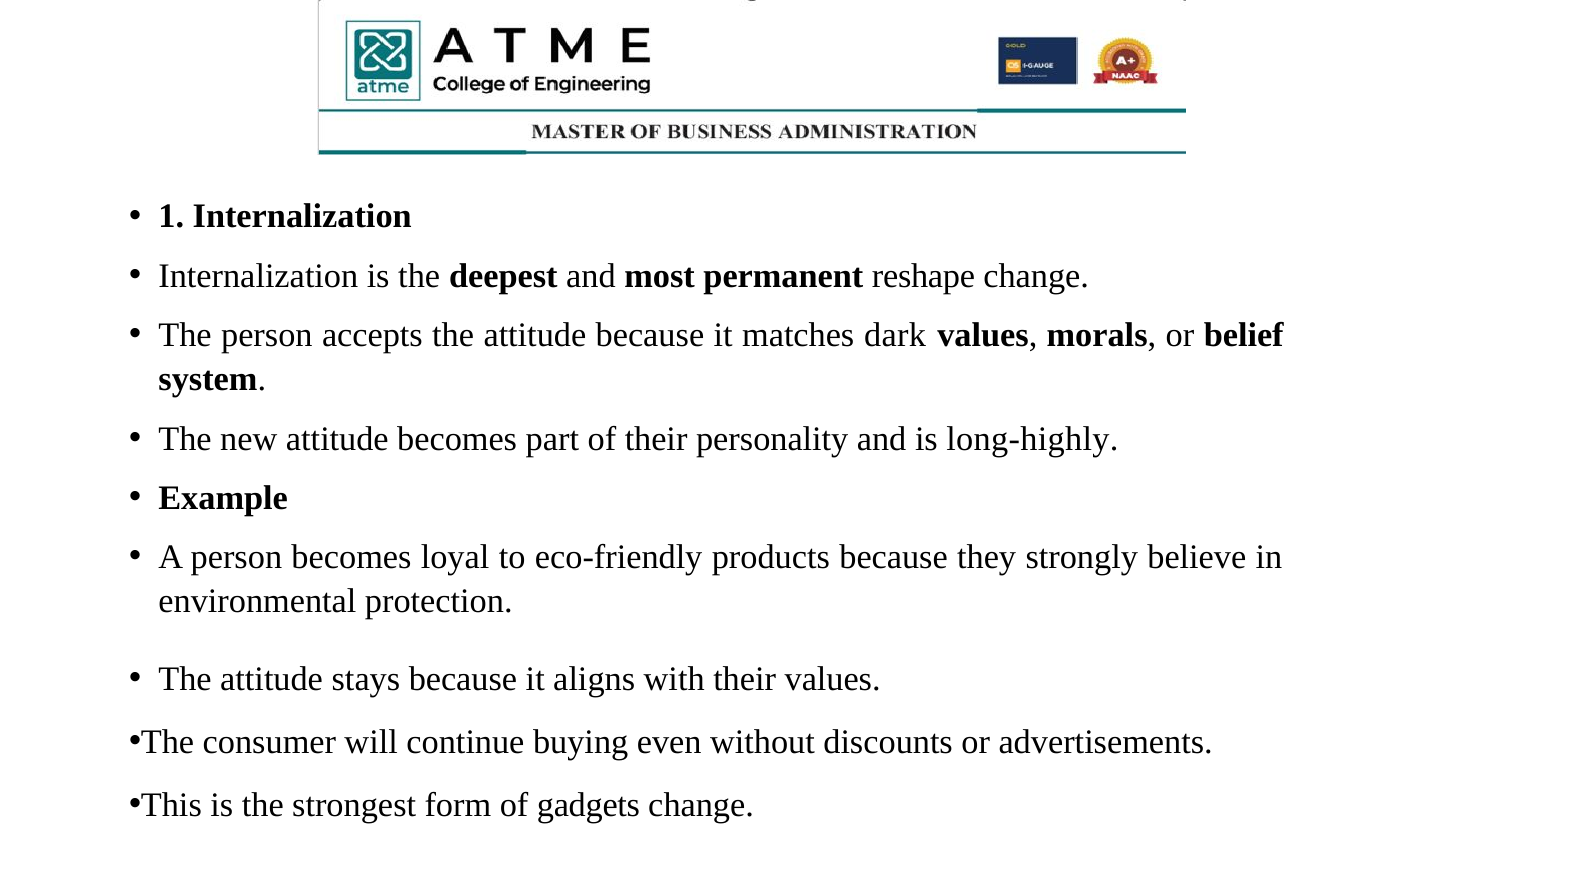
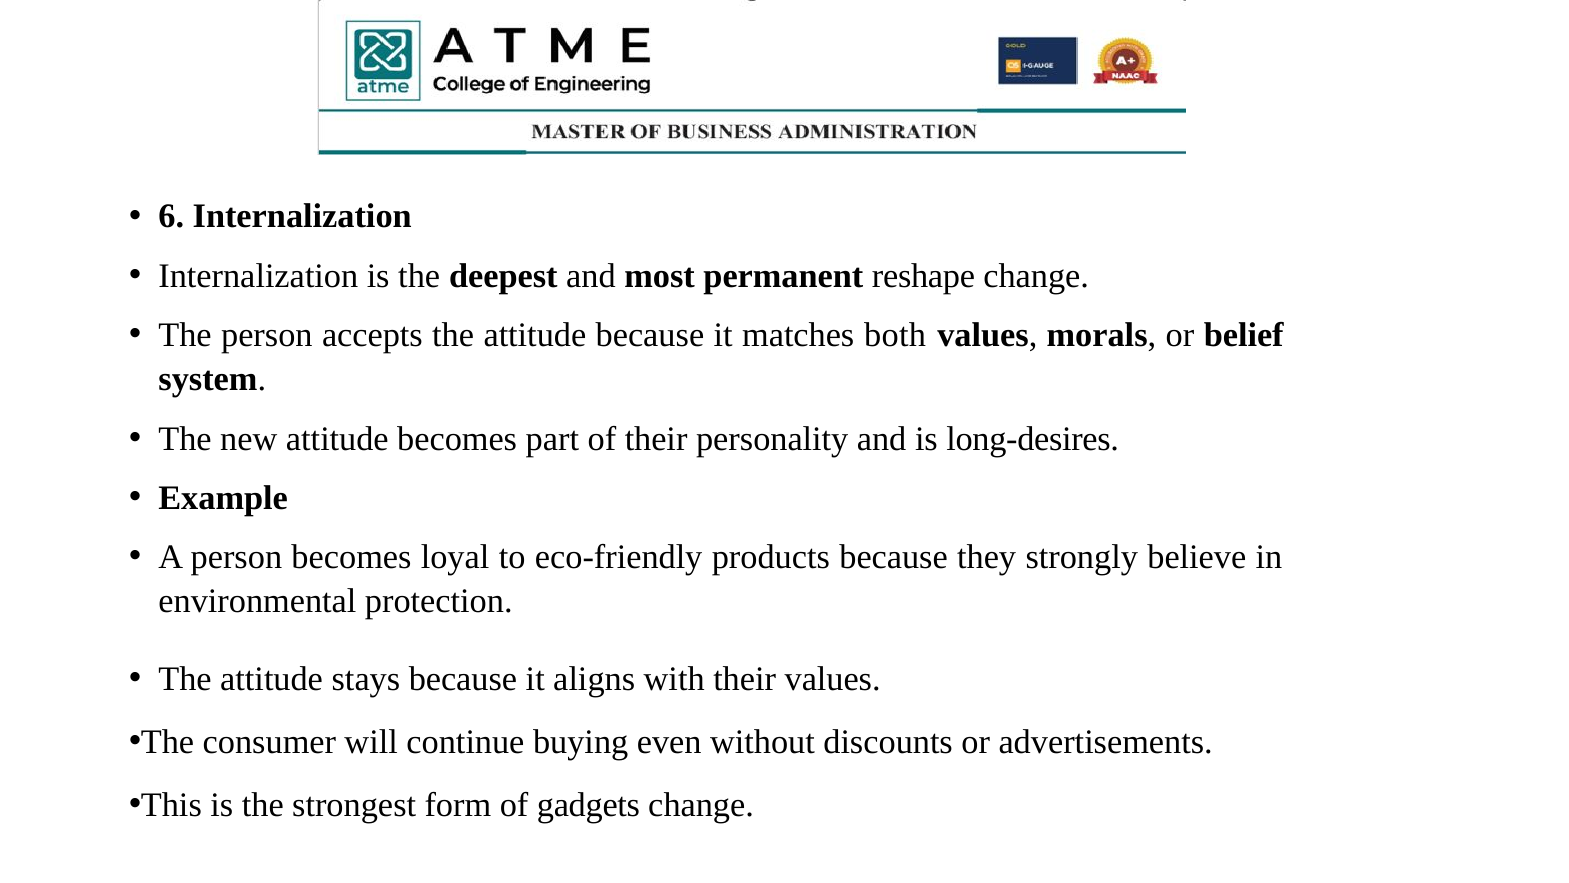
1: 1 -> 6 (171, 217)
dark: dark -> both (895, 335)
long-highly: long-highly -> long-desires (1033, 438)
